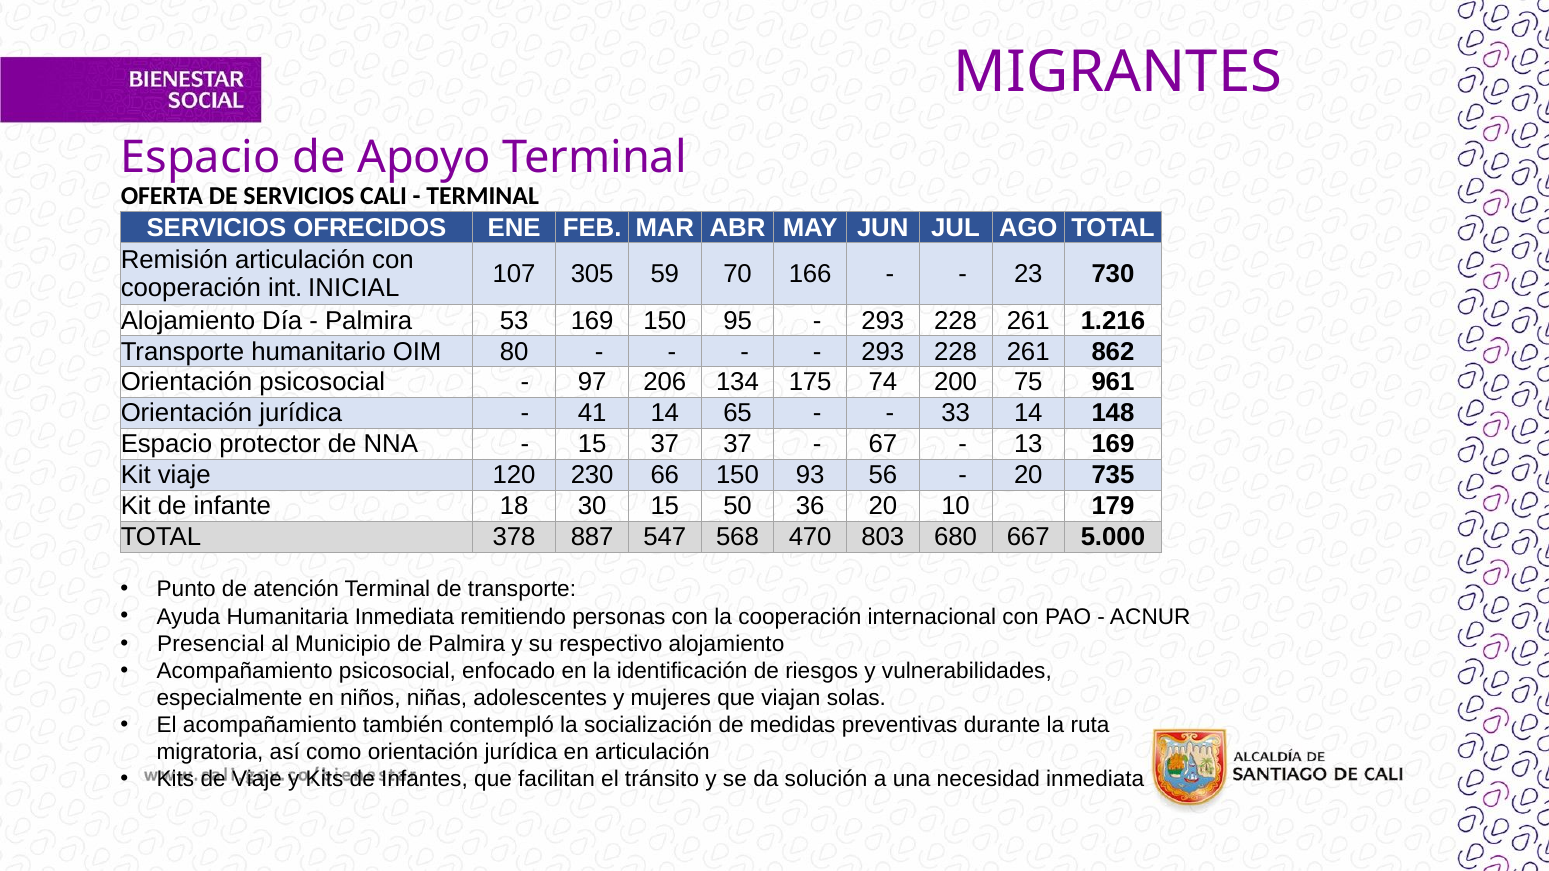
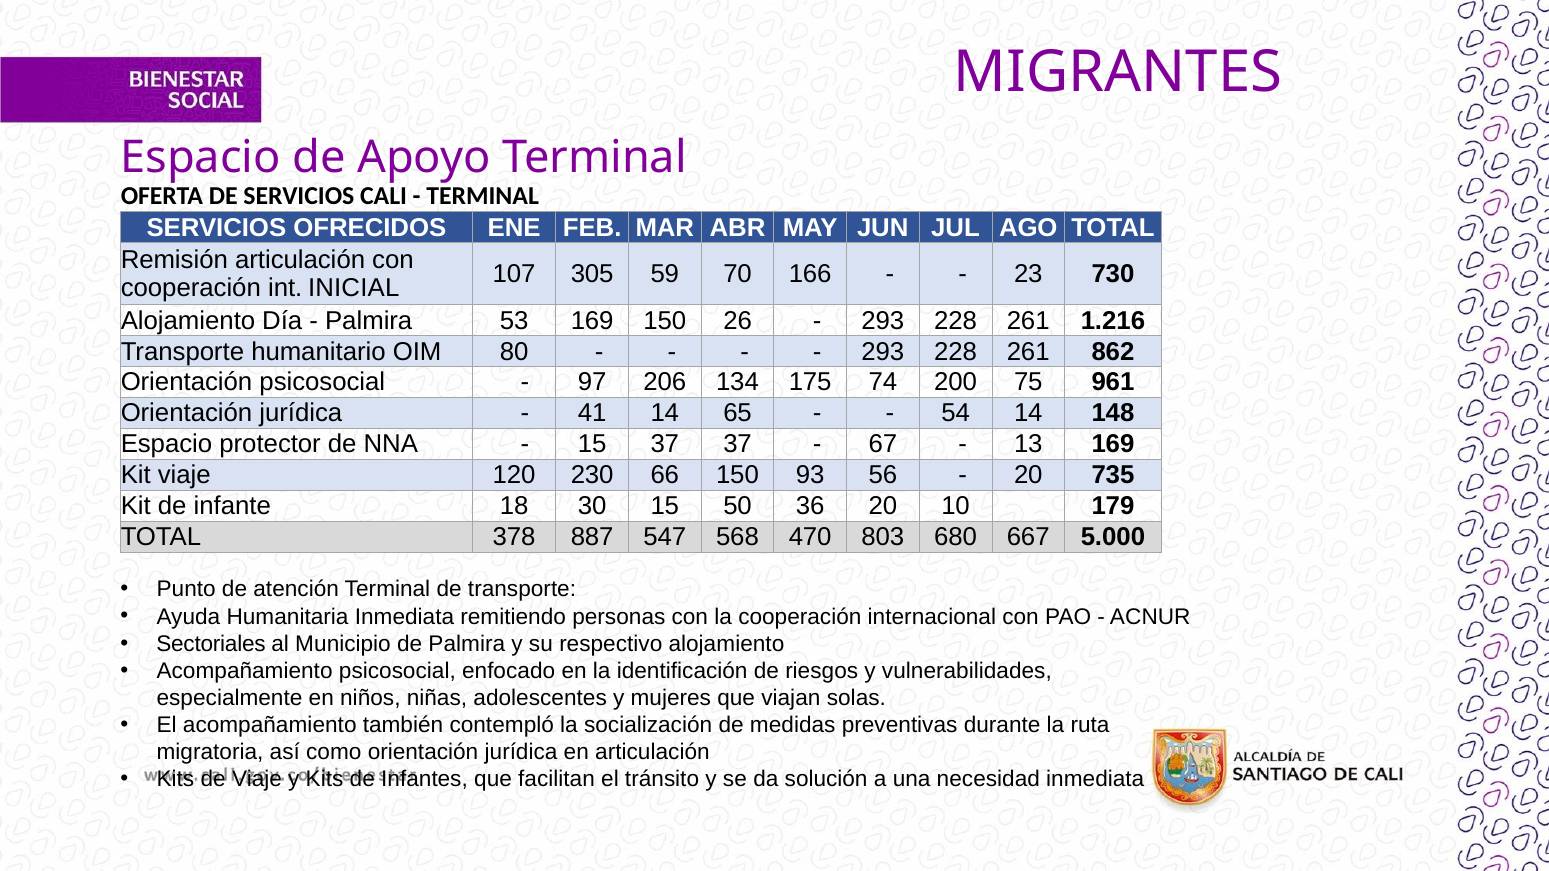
95: 95 -> 26 (738, 321)
33: 33 -> 54 (956, 414)
Presencial: Presencial -> Sectoriales (211, 644)
